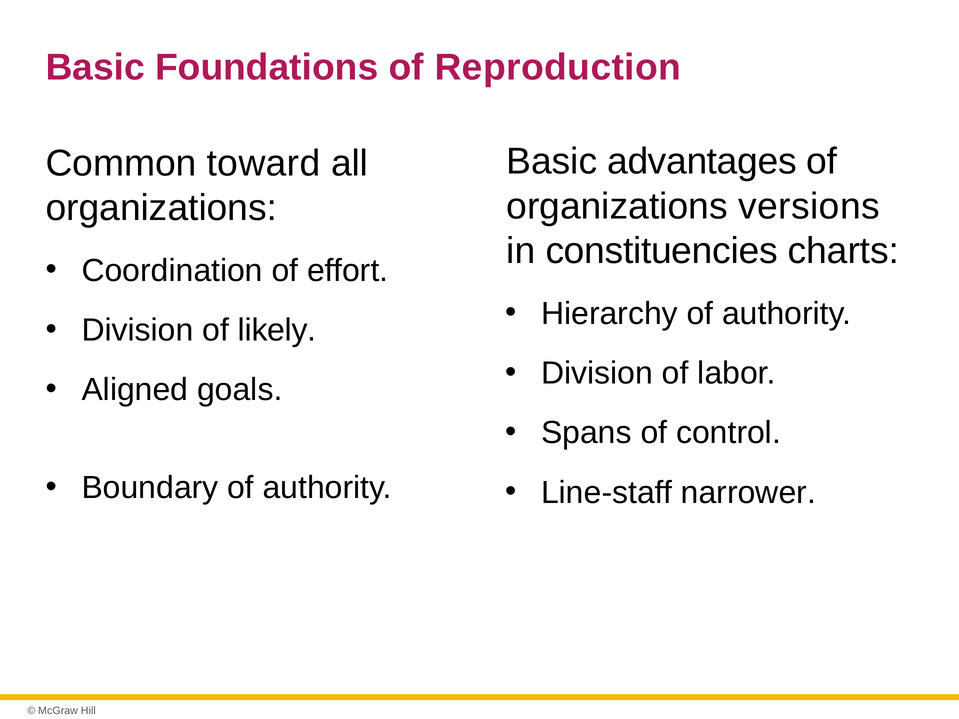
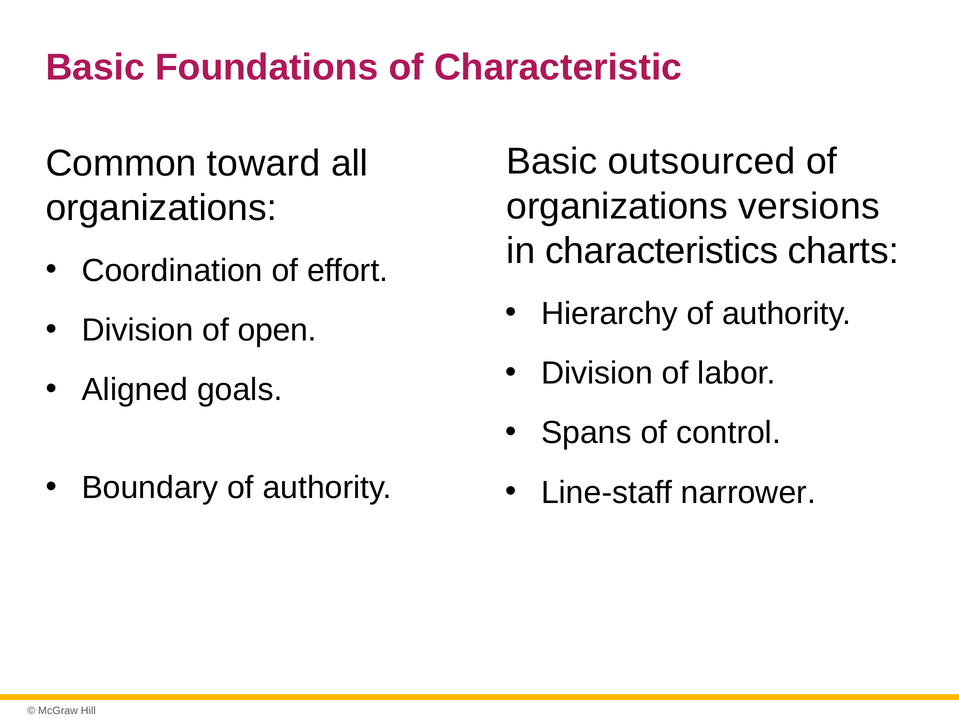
Reproduction: Reproduction -> Characteristic (558, 67)
advantages: advantages -> outsourced (702, 162)
constituencies: constituencies -> characteristics (662, 251)
likely: likely -> open (277, 330)
